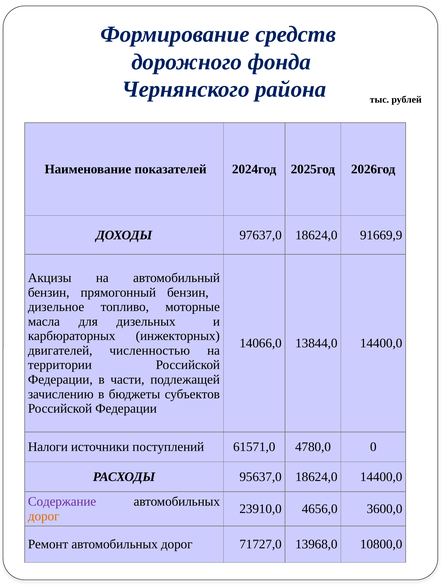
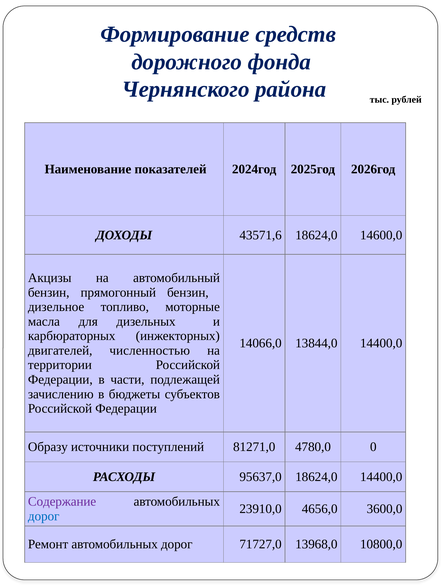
97637,0: 97637,0 -> 43571,6 (261, 235)
91669,9: 91669,9 -> 14600,0 (381, 235)
Налоги: Налоги -> Образу (48, 447)
61571,0: 61571,0 -> 81271,0 (254, 447)
дорог colour: orange -> blue (44, 516)
